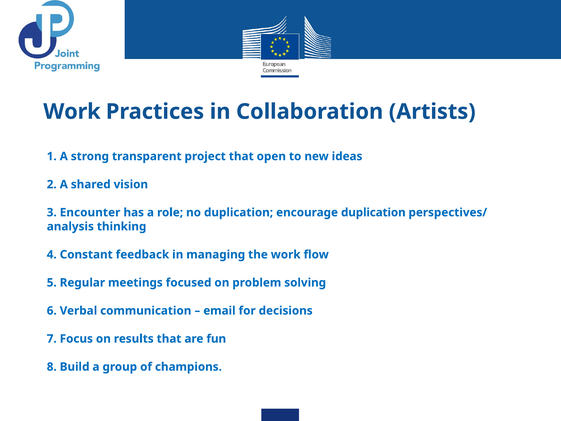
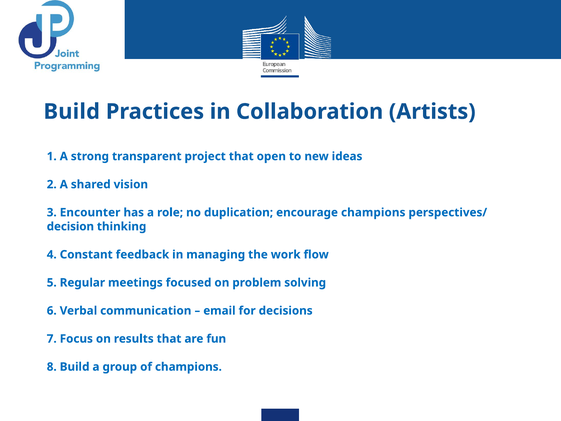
Work: Work -> Build (72, 112)
encourage duplication: duplication -> champions (373, 212)
analysis: analysis -> decision (70, 226)
